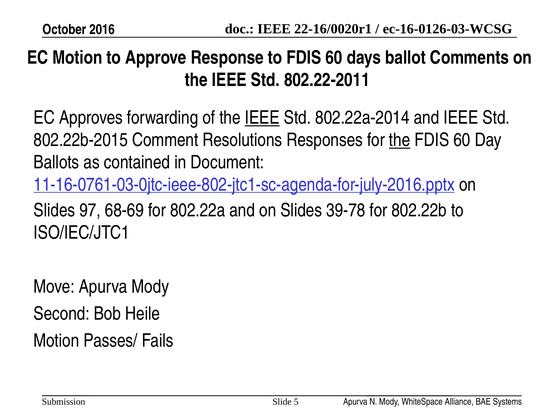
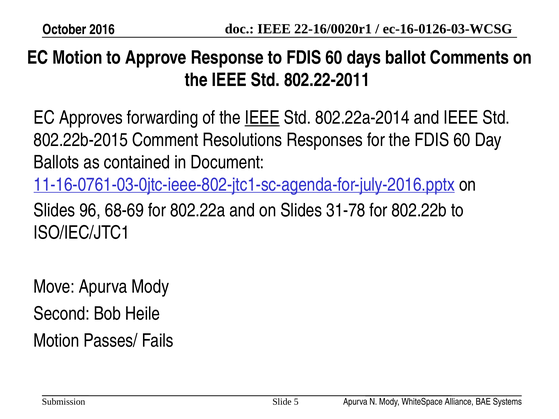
the underline: present -> none (400, 140)
97: 97 -> 96 (90, 210)
39-78: 39-78 -> 31-78 (346, 210)
